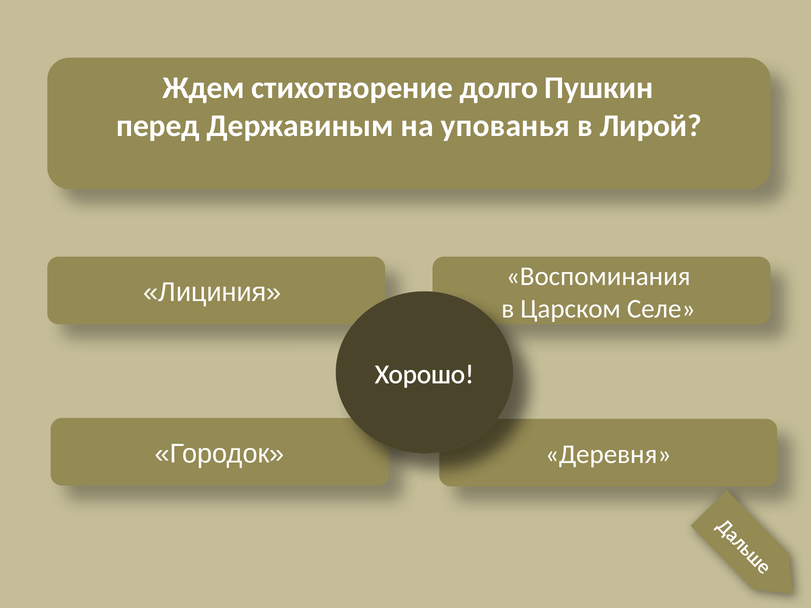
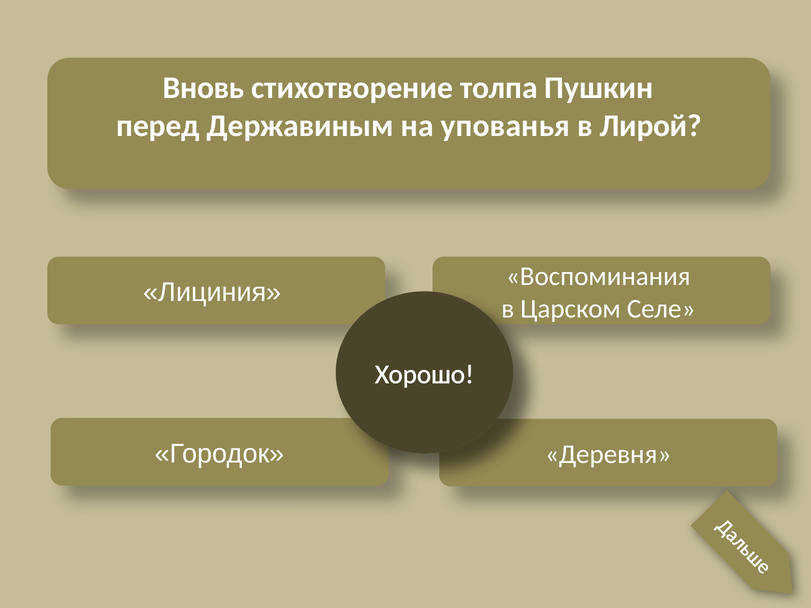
Ждем: Ждем -> Вновь (204, 88)
долго: долго -> толпа (499, 88)
